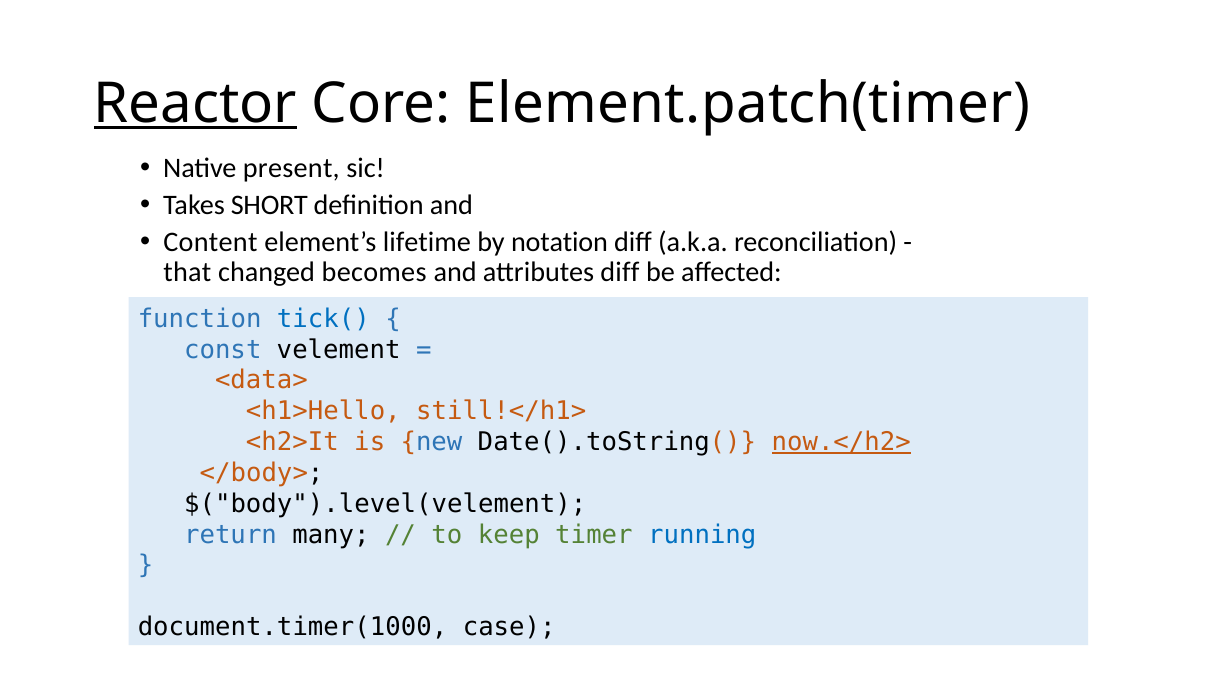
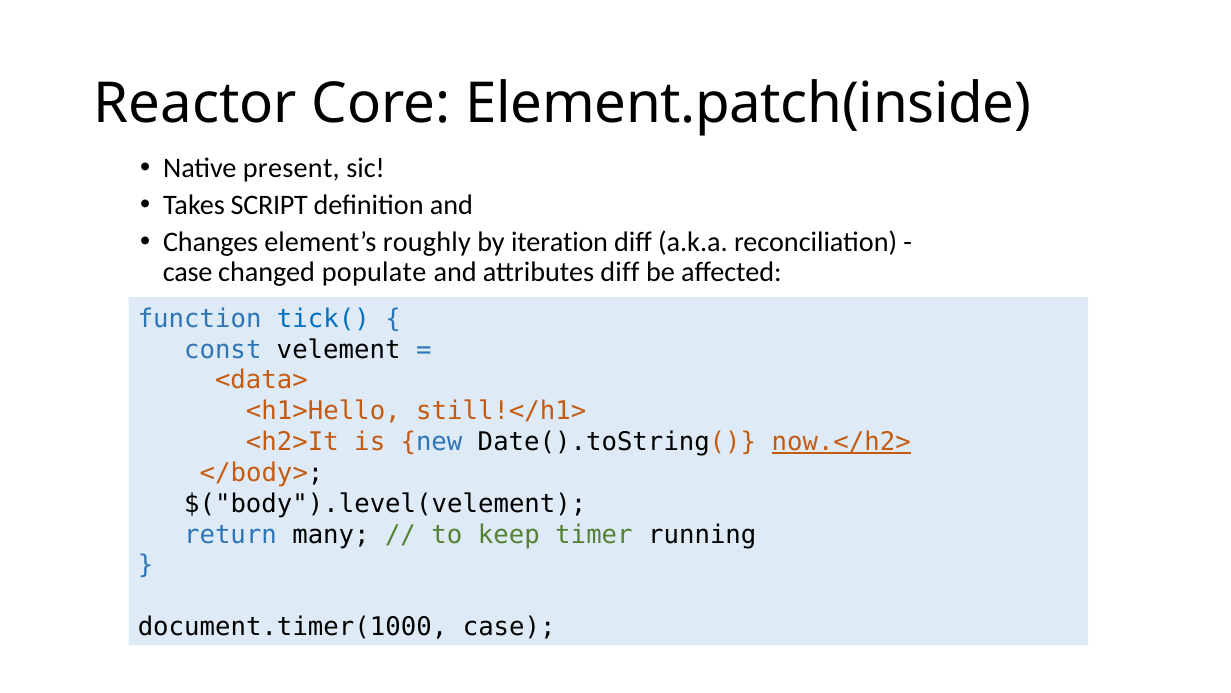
Reactor underline: present -> none (196, 103)
Element.patch(timer: Element.patch(timer -> Element.patch(inside (748, 103)
SHORT: SHORT -> SCRIPT (269, 205)
Content: Content -> Changes (211, 242)
lifetime: lifetime -> roughly (427, 242)
notation: notation -> iteration (560, 242)
that: that -> case (188, 272)
becomes: becomes -> populate (374, 272)
running colour: blue -> black (702, 534)
